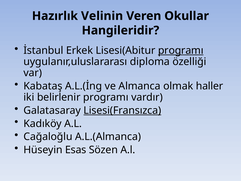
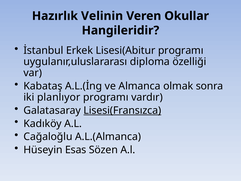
programı underline: present -> none (181, 50)
haller: haller -> sonra (210, 86)
belirlenir: belirlenir -> planlıyor (59, 97)
